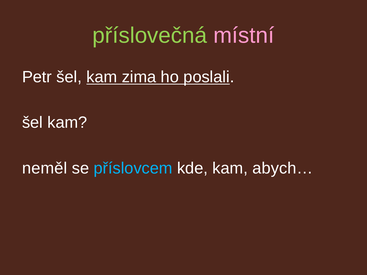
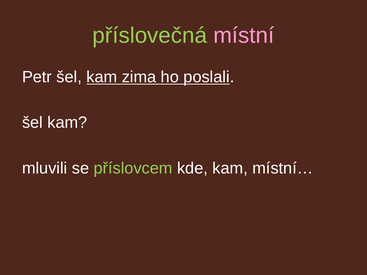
neměl: neměl -> mluvili (45, 168)
příslovcem colour: light blue -> light green (133, 168)
abych…: abych… -> místní… (283, 168)
